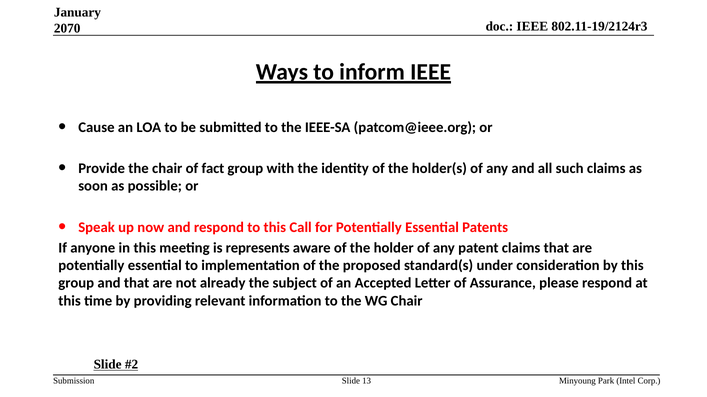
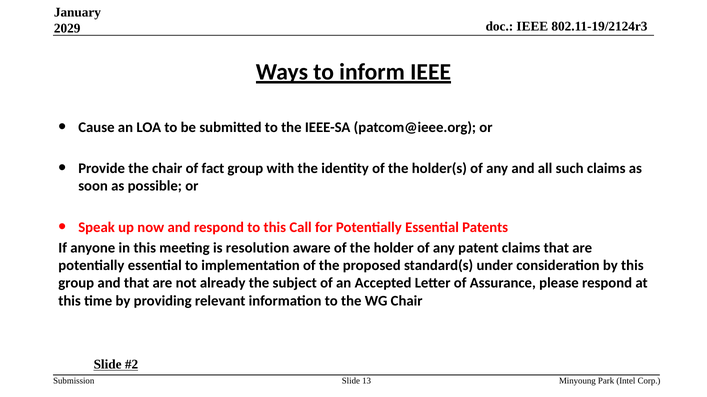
2070: 2070 -> 2029 (67, 28)
represents: represents -> resolution (258, 248)
